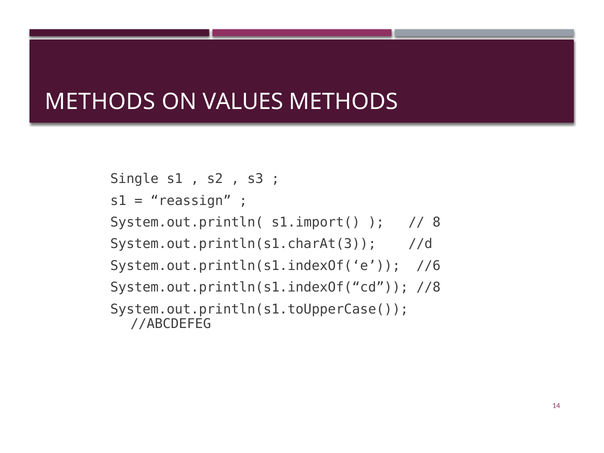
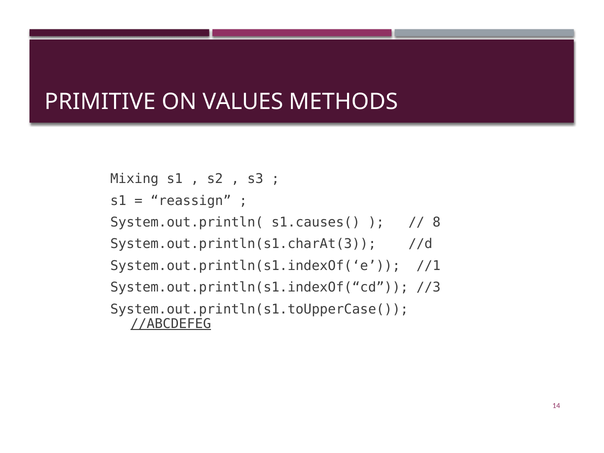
METHODS: METHODS -> PRIMITIVE (100, 102)
Single: Single -> Mixing (134, 179)
s1.import(: s1.import( -> s1.causes( (316, 222)
//6: //6 -> //1 (429, 266)
//8: //8 -> //3 (429, 287)
//ABCDEFEG underline: none -> present (171, 324)
